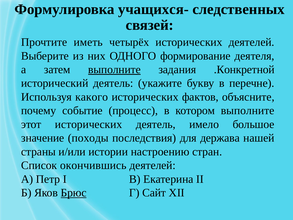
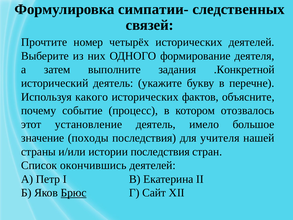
учащихся-: учащихся- -> симпатии- (153, 9)
иметь: иметь -> номер (88, 42)
выполните underline: present -> none (114, 69)
котором выполните: выполните -> отозвалось (248, 110)
этот исторических: исторических -> установление (89, 124)
держава: держава -> учителя (220, 138)
истории настроению: настроению -> последствия (160, 152)
